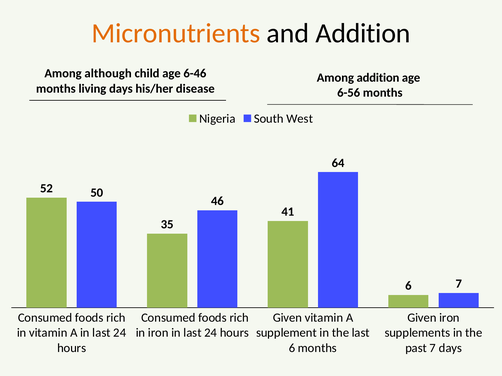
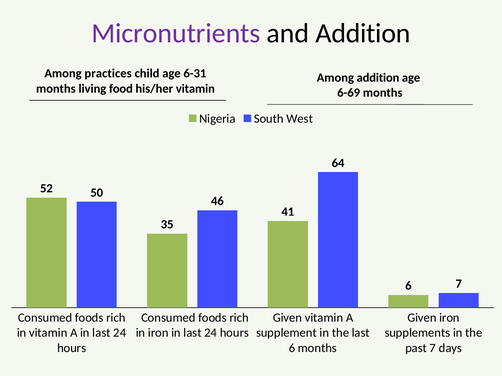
Micronutrients colour: orange -> purple (176, 33)
although: although -> practices (108, 74)
6-46: 6-46 -> 6-31 (195, 74)
living days: days -> food (121, 89)
his/her disease: disease -> vitamin (195, 89)
6-56: 6-56 -> 6-69 (349, 93)
